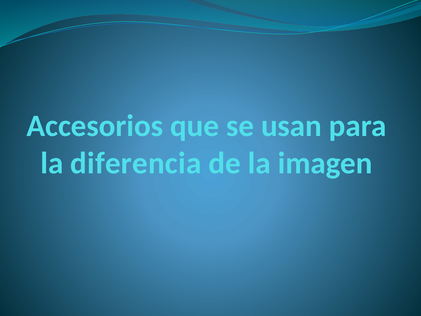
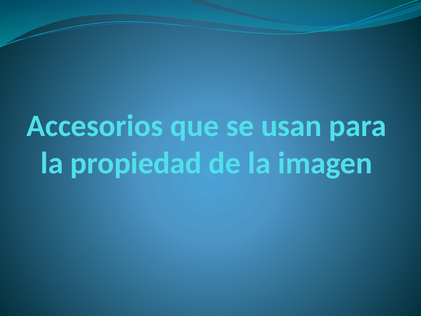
diferencia: diferencia -> propiedad (136, 163)
